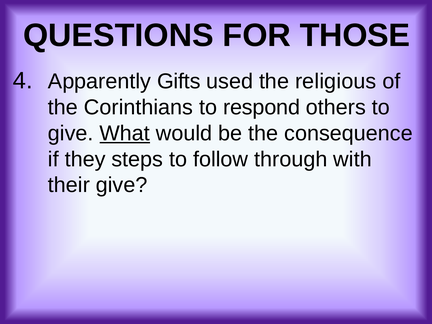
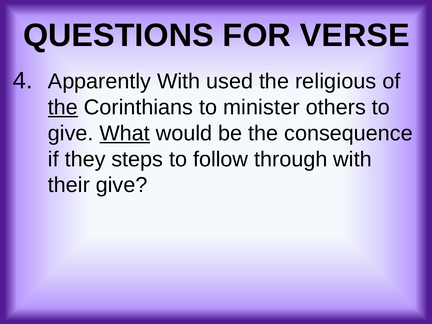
THOSE: THOSE -> VERSE (355, 36)
Apparently Gifts: Gifts -> With (179, 81)
the underline: none -> present (63, 107)
respond: respond -> minister (261, 107)
